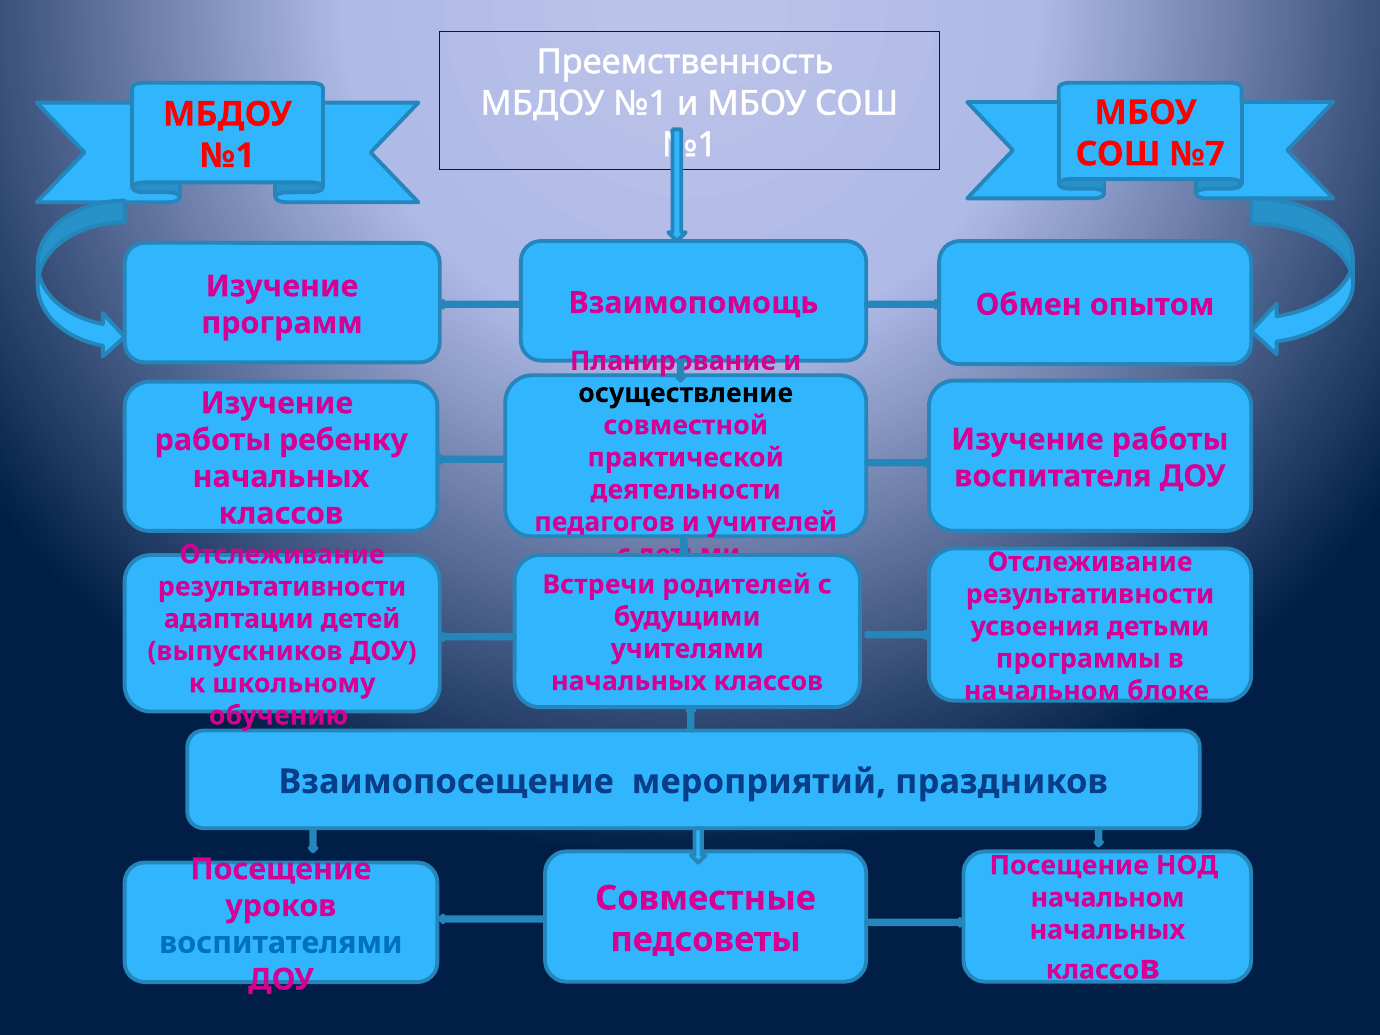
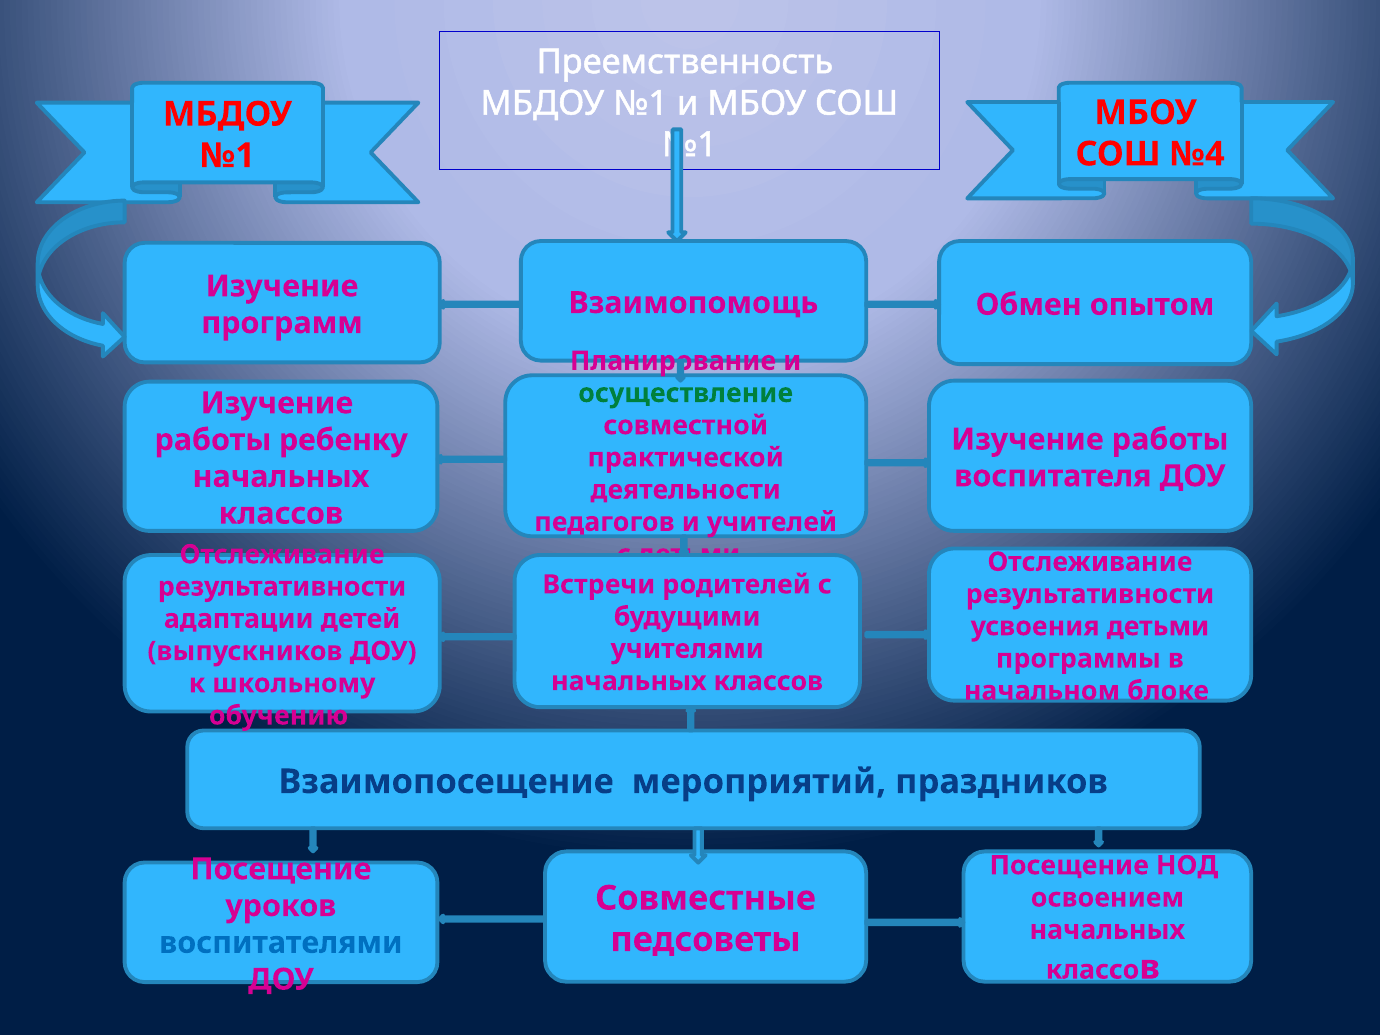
№7: №7 -> №4 (1197, 154)
осуществление colour: black -> green (686, 393)
начальном: начальном -> освоением (1107, 898)
